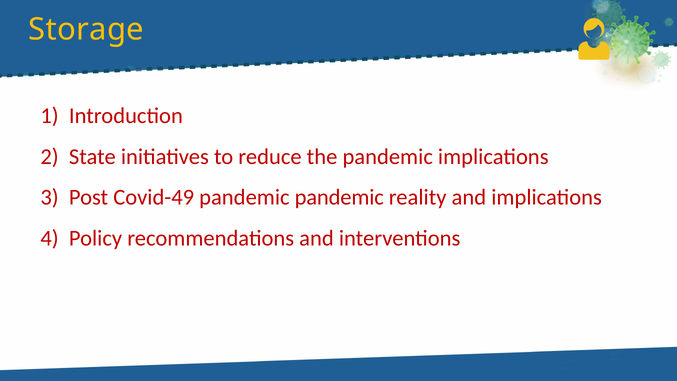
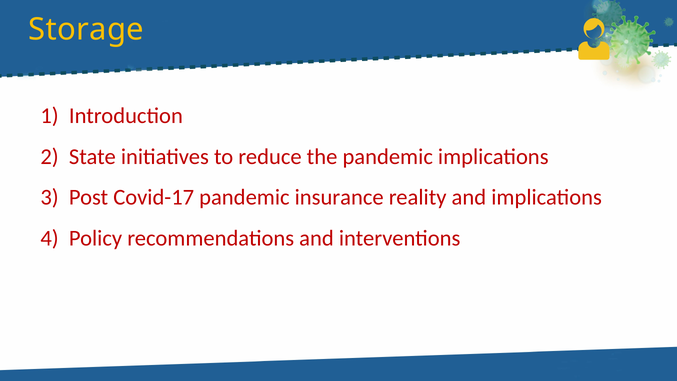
Covid-49: Covid-49 -> Covid-17 (154, 197)
pandemic pandemic: pandemic -> insurance (339, 197)
